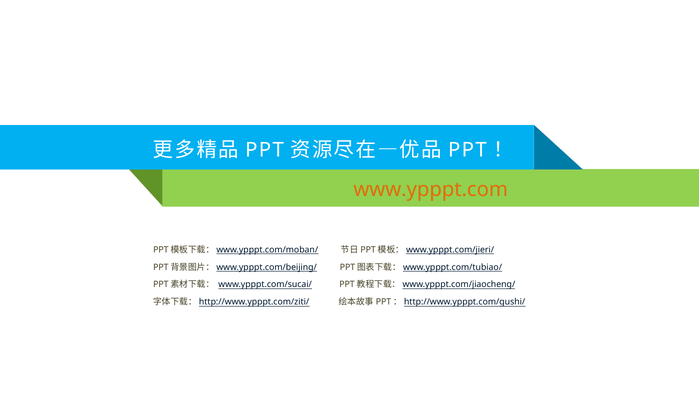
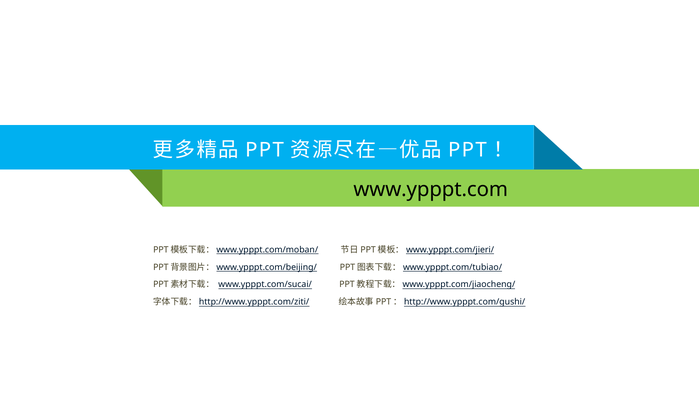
www.ypppt.com colour: orange -> black (431, 189)
